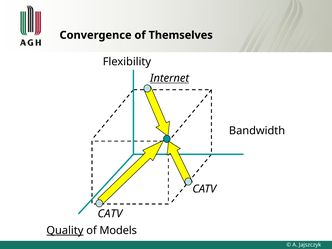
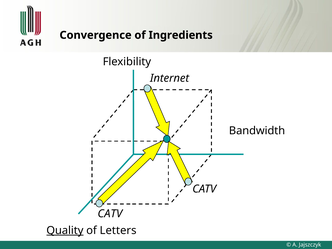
Themselves: Themselves -> Ingredients (181, 35)
Internet underline: present -> none (170, 78)
Models: Models -> Letters (118, 230)
